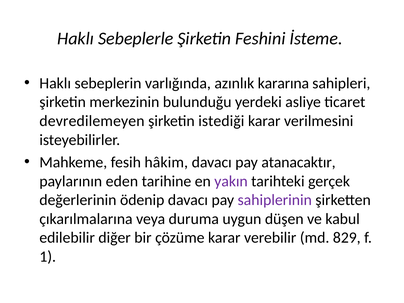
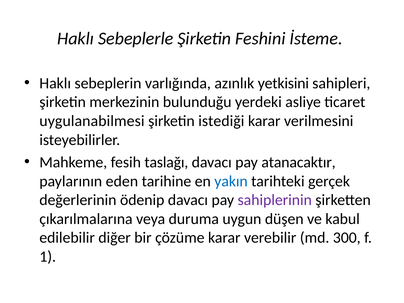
kararına: kararına -> yetkisini (283, 83)
devredilemeyen: devredilemeyen -> uygulanabilmesi (92, 121)
hâkim: hâkim -> taslağı (166, 162)
yakın colour: purple -> blue (231, 181)
829: 829 -> 300 (347, 238)
